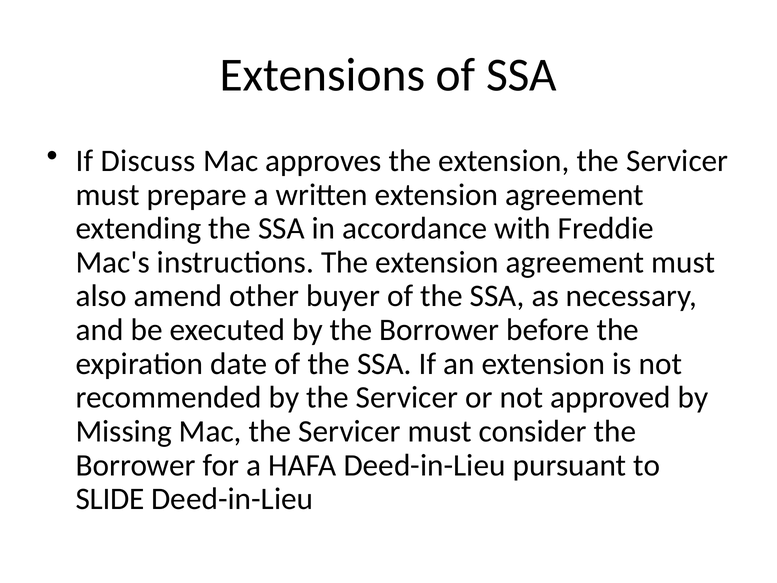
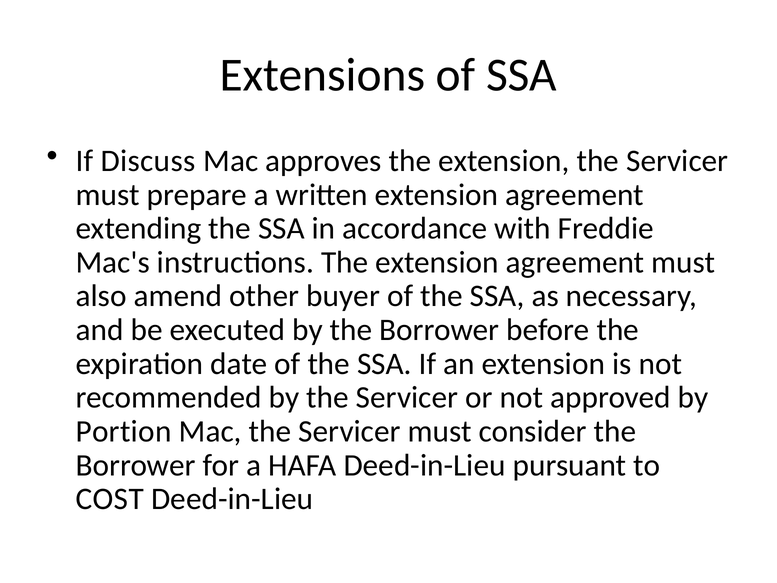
Missing: Missing -> Portion (124, 431)
SLIDE: SLIDE -> COST (110, 499)
